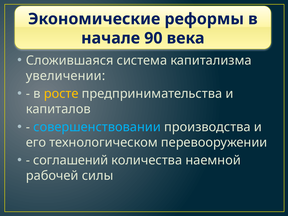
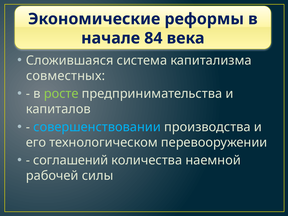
90: 90 -> 84 (153, 38)
увеличении: увеличении -> совместных (66, 76)
росте colour: yellow -> light green (61, 94)
